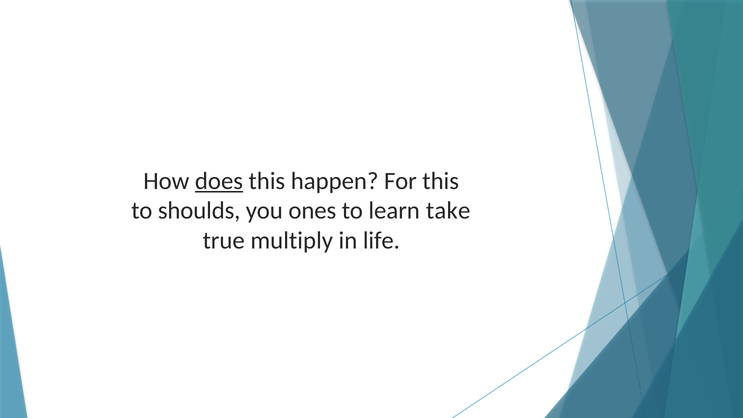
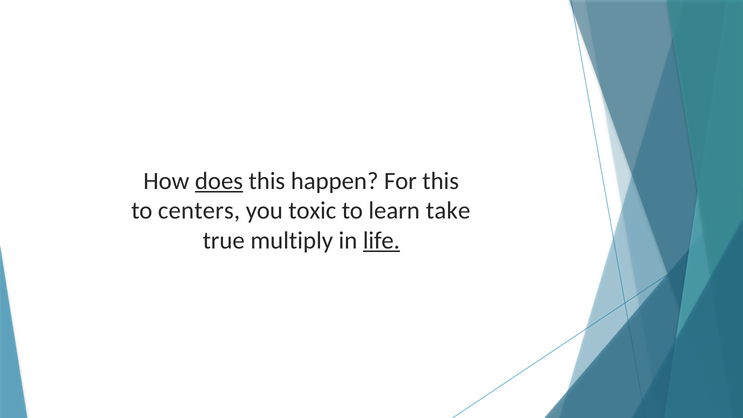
shoulds: shoulds -> centers (199, 211)
ones: ones -> toxic (312, 211)
life underline: none -> present (381, 240)
